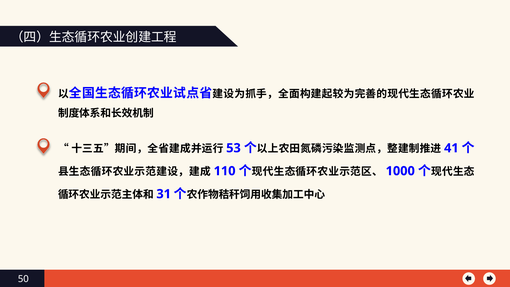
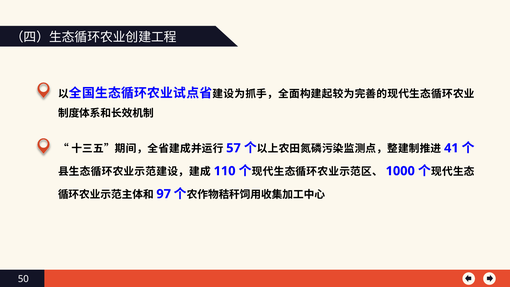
53: 53 -> 57 (233, 148)
31: 31 -> 97 (164, 194)
